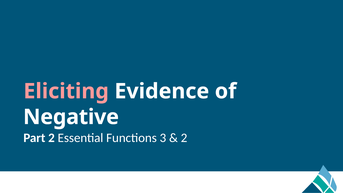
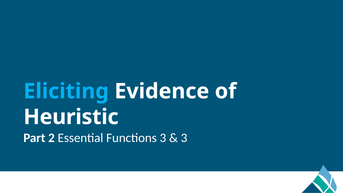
Eliciting colour: pink -> light blue (66, 91)
Negative: Negative -> Heuristic (71, 117)
2: 2 -> 3 (184, 138)
